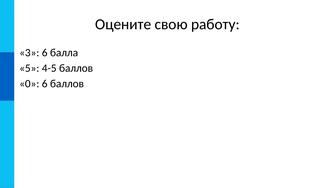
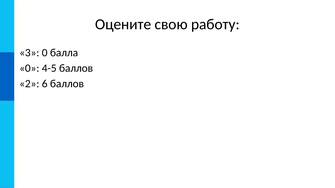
3 6: 6 -> 0 (45, 53)
5: 5 -> 0 (29, 68)
0: 0 -> 2 (29, 84)
